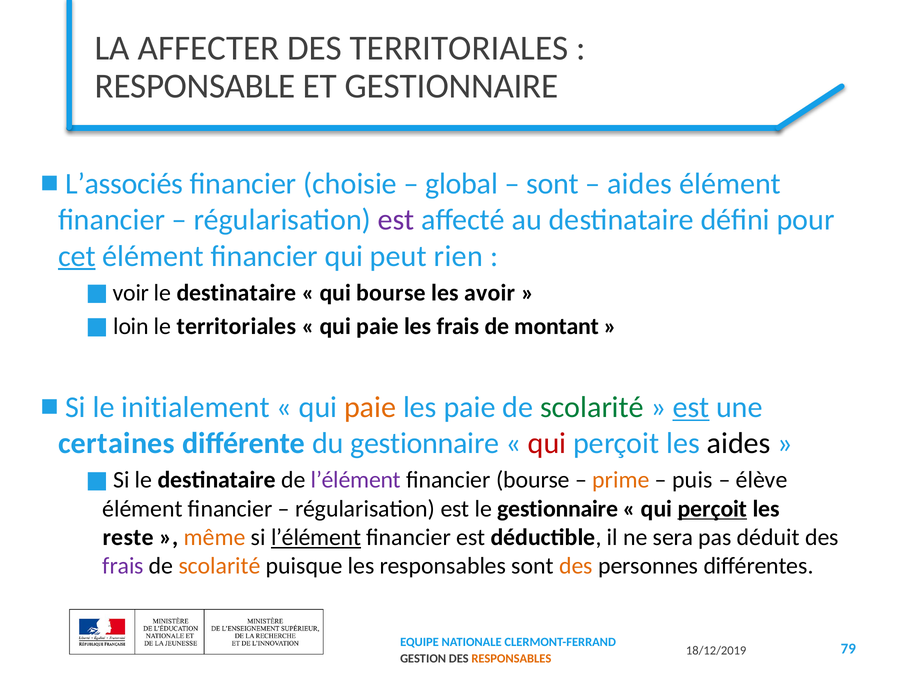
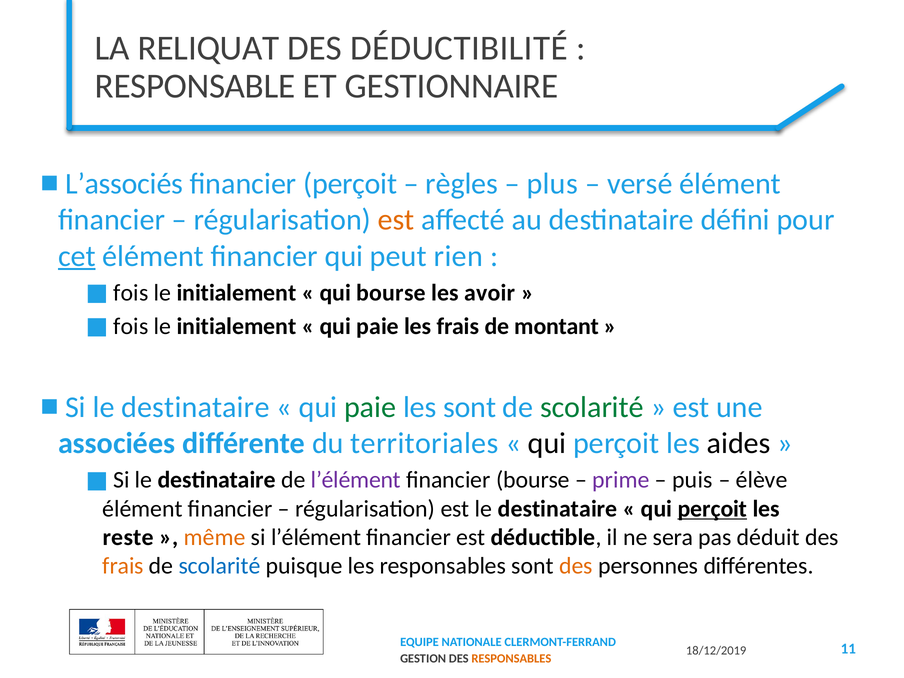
AFFECTER: AFFECTER -> RELIQUAT (209, 48)
DES TERRITORIALES: TERRITORIALES -> DÉDUCTIBILITÉ (459, 48)
financier choisie: choisie -> perçoit (350, 184)
global: global -> règles (462, 184)
sont: sont -> plus (552, 184)
aides: aides -> versé (640, 184)
est colour: purple -> orange (396, 220)
voir: voir -> fois (131, 293)
destinataire: destinataire -> initialement (236, 293)
loin: loin -> fois (131, 326)
territoriales: territoriales -> initialement (236, 326)
initialement: initialement -> destinataire (195, 407)
paie colour: orange -> green (370, 407)
les paie: paie -> sont (470, 407)
est underline: present -> none (691, 407)
certaines: certaines -> associées (117, 443)
du gestionnaire: gestionnaire -> territoriales (424, 443)
qui colour: red -> black (547, 443)
prime colour: orange -> purple (621, 480)
est le gestionnaire: gestionnaire -> destinataire (558, 509)
l’élément underline: present -> none (316, 537)
frais colour: purple -> orange (123, 566)
scolarité colour: orange -> blue (220, 566)
79: 79 -> 11 (848, 649)
